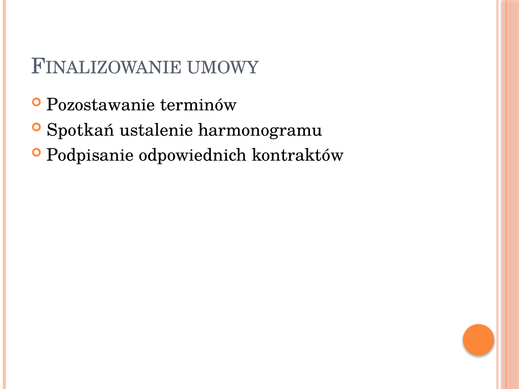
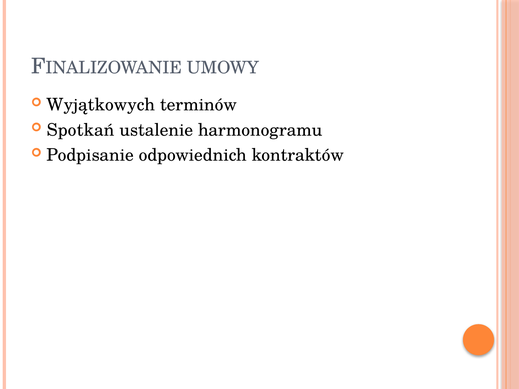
Pozostawanie: Pozostawanie -> Wyjątkowych (101, 105)
